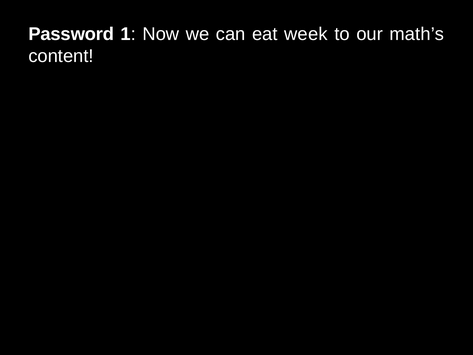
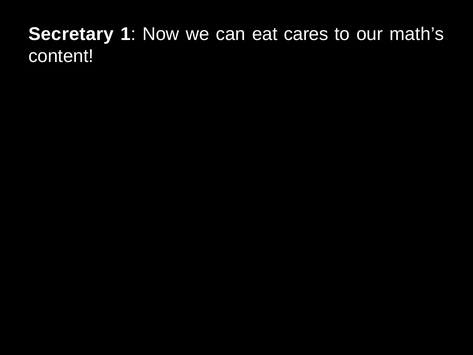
Password: Password -> Secretary (71, 34)
week: week -> cares (306, 34)
